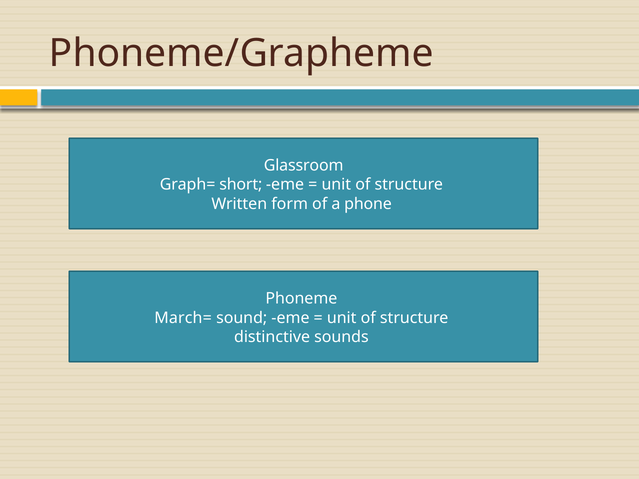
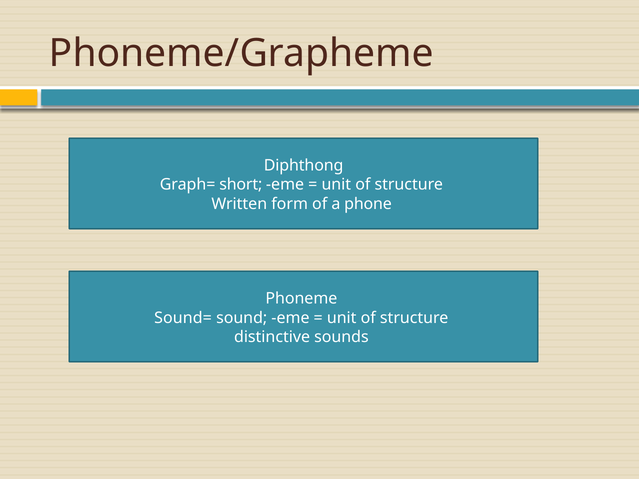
Glassroom: Glassroom -> Diphthong (304, 166)
March=: March= -> Sound= (183, 318)
